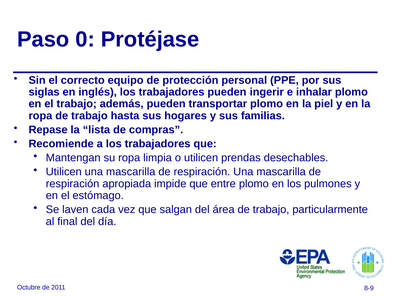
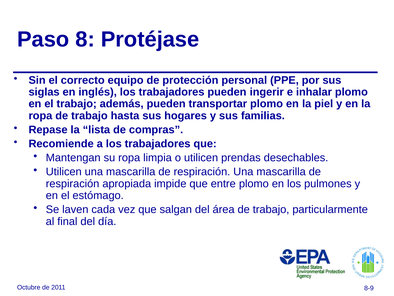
0: 0 -> 8 (85, 39)
